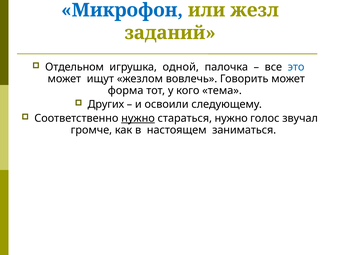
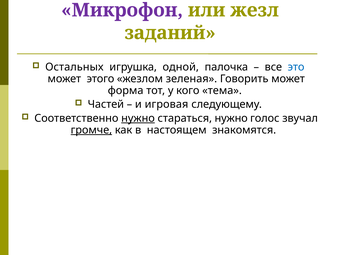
Микрофон colour: blue -> purple (122, 10)
Отдельном: Отдельном -> Остальных (74, 67)
ищут: ищут -> этого (100, 79)
вовлечь: вовлечь -> зеленая (191, 79)
Других: Других -> Частей (106, 104)
освоили: освоили -> игровая (166, 104)
громче underline: none -> present (91, 130)
заниматься: заниматься -> знакомятся (244, 130)
